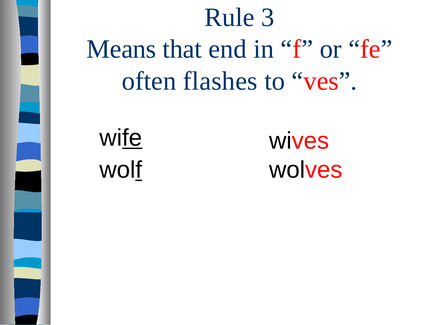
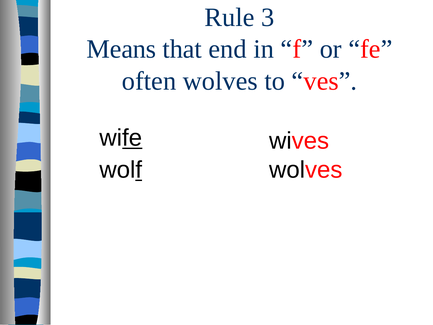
often flashes: flashes -> wolves (220, 81)
